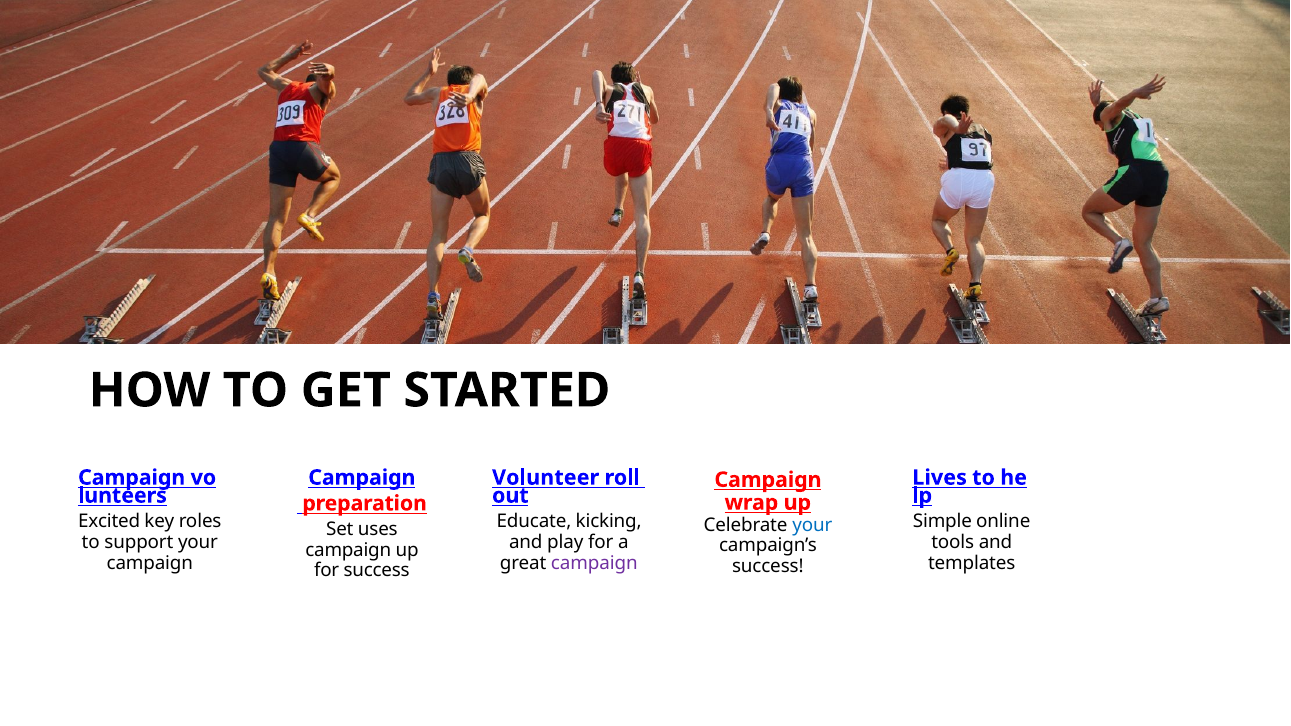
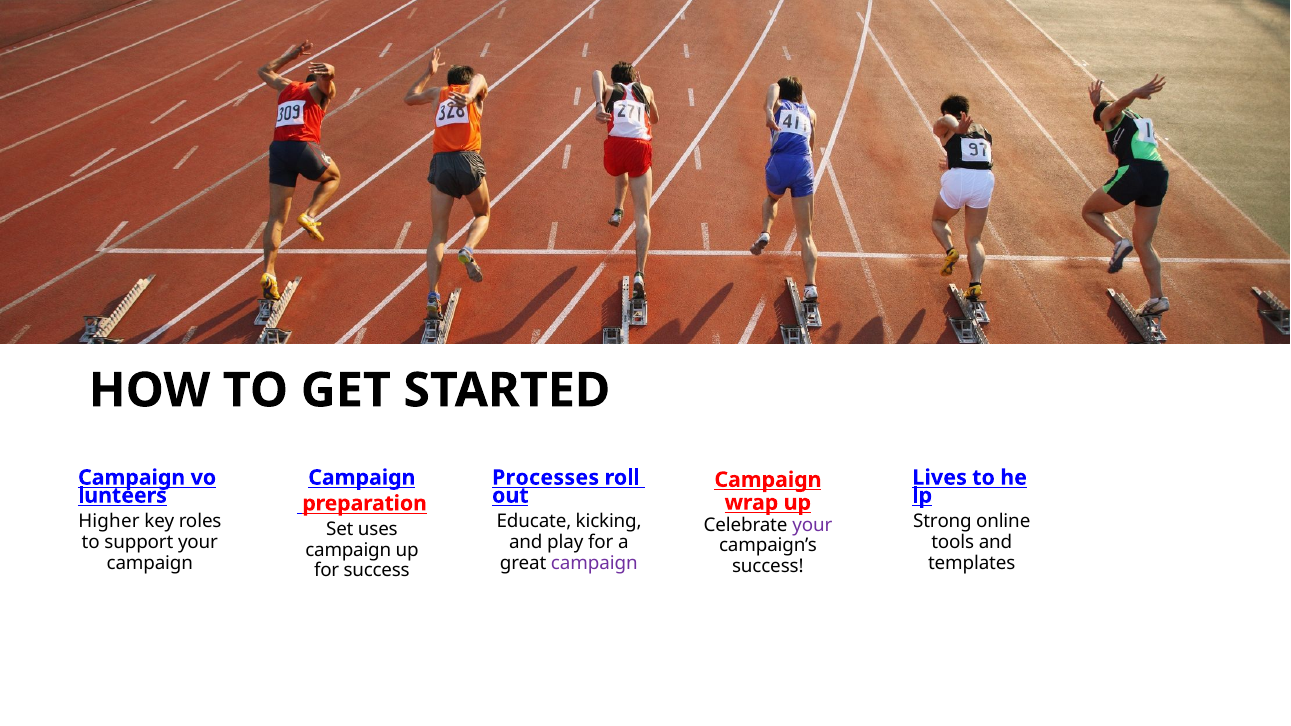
Volunteer: Volunteer -> Processes (546, 478)
Excited: Excited -> Higher (109, 521)
Simple: Simple -> Strong (942, 521)
your colour: blue -> purple (812, 525)
